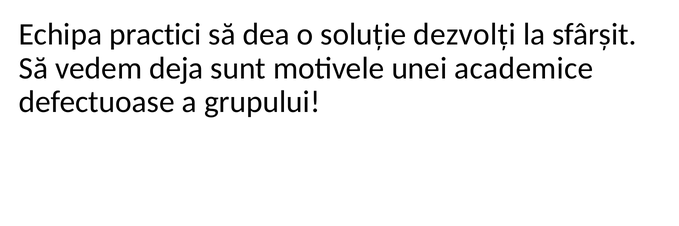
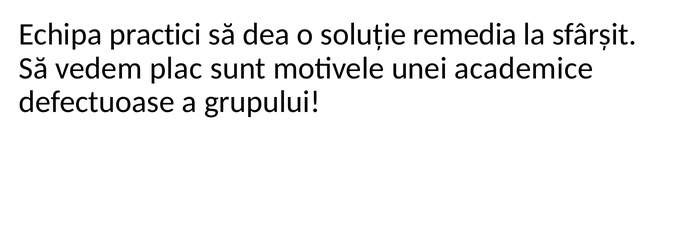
dezvolți: dezvolți -> remedia (465, 34)
deja: deja -> plac (176, 68)
